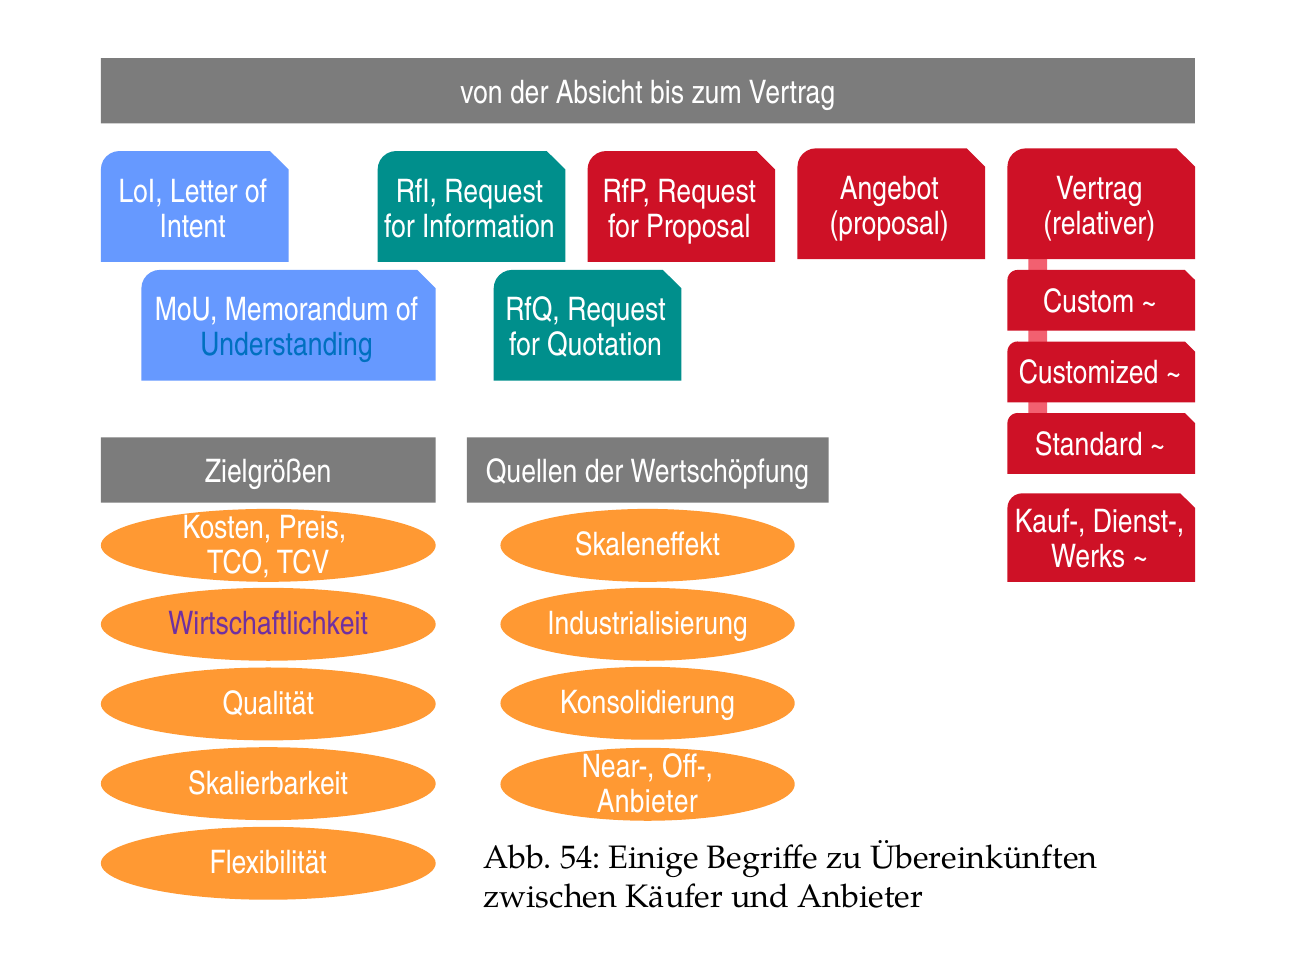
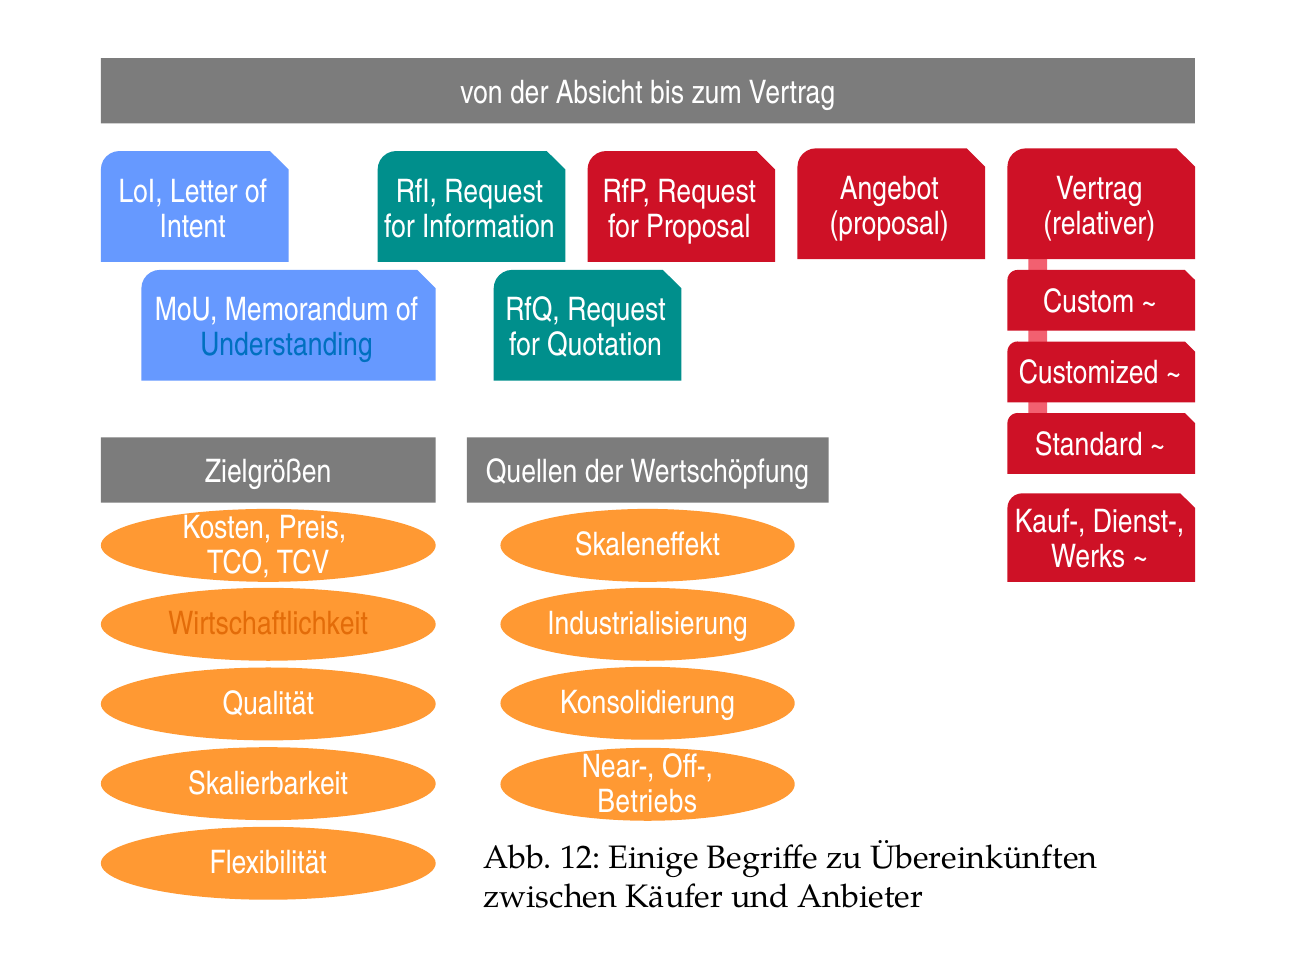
Wirtschaftlichkeit colour: purple -> orange (268, 624)
Anbieter: Anbieter -> Betriebs (647, 802)
54: 54 -> 12 (580, 858)
